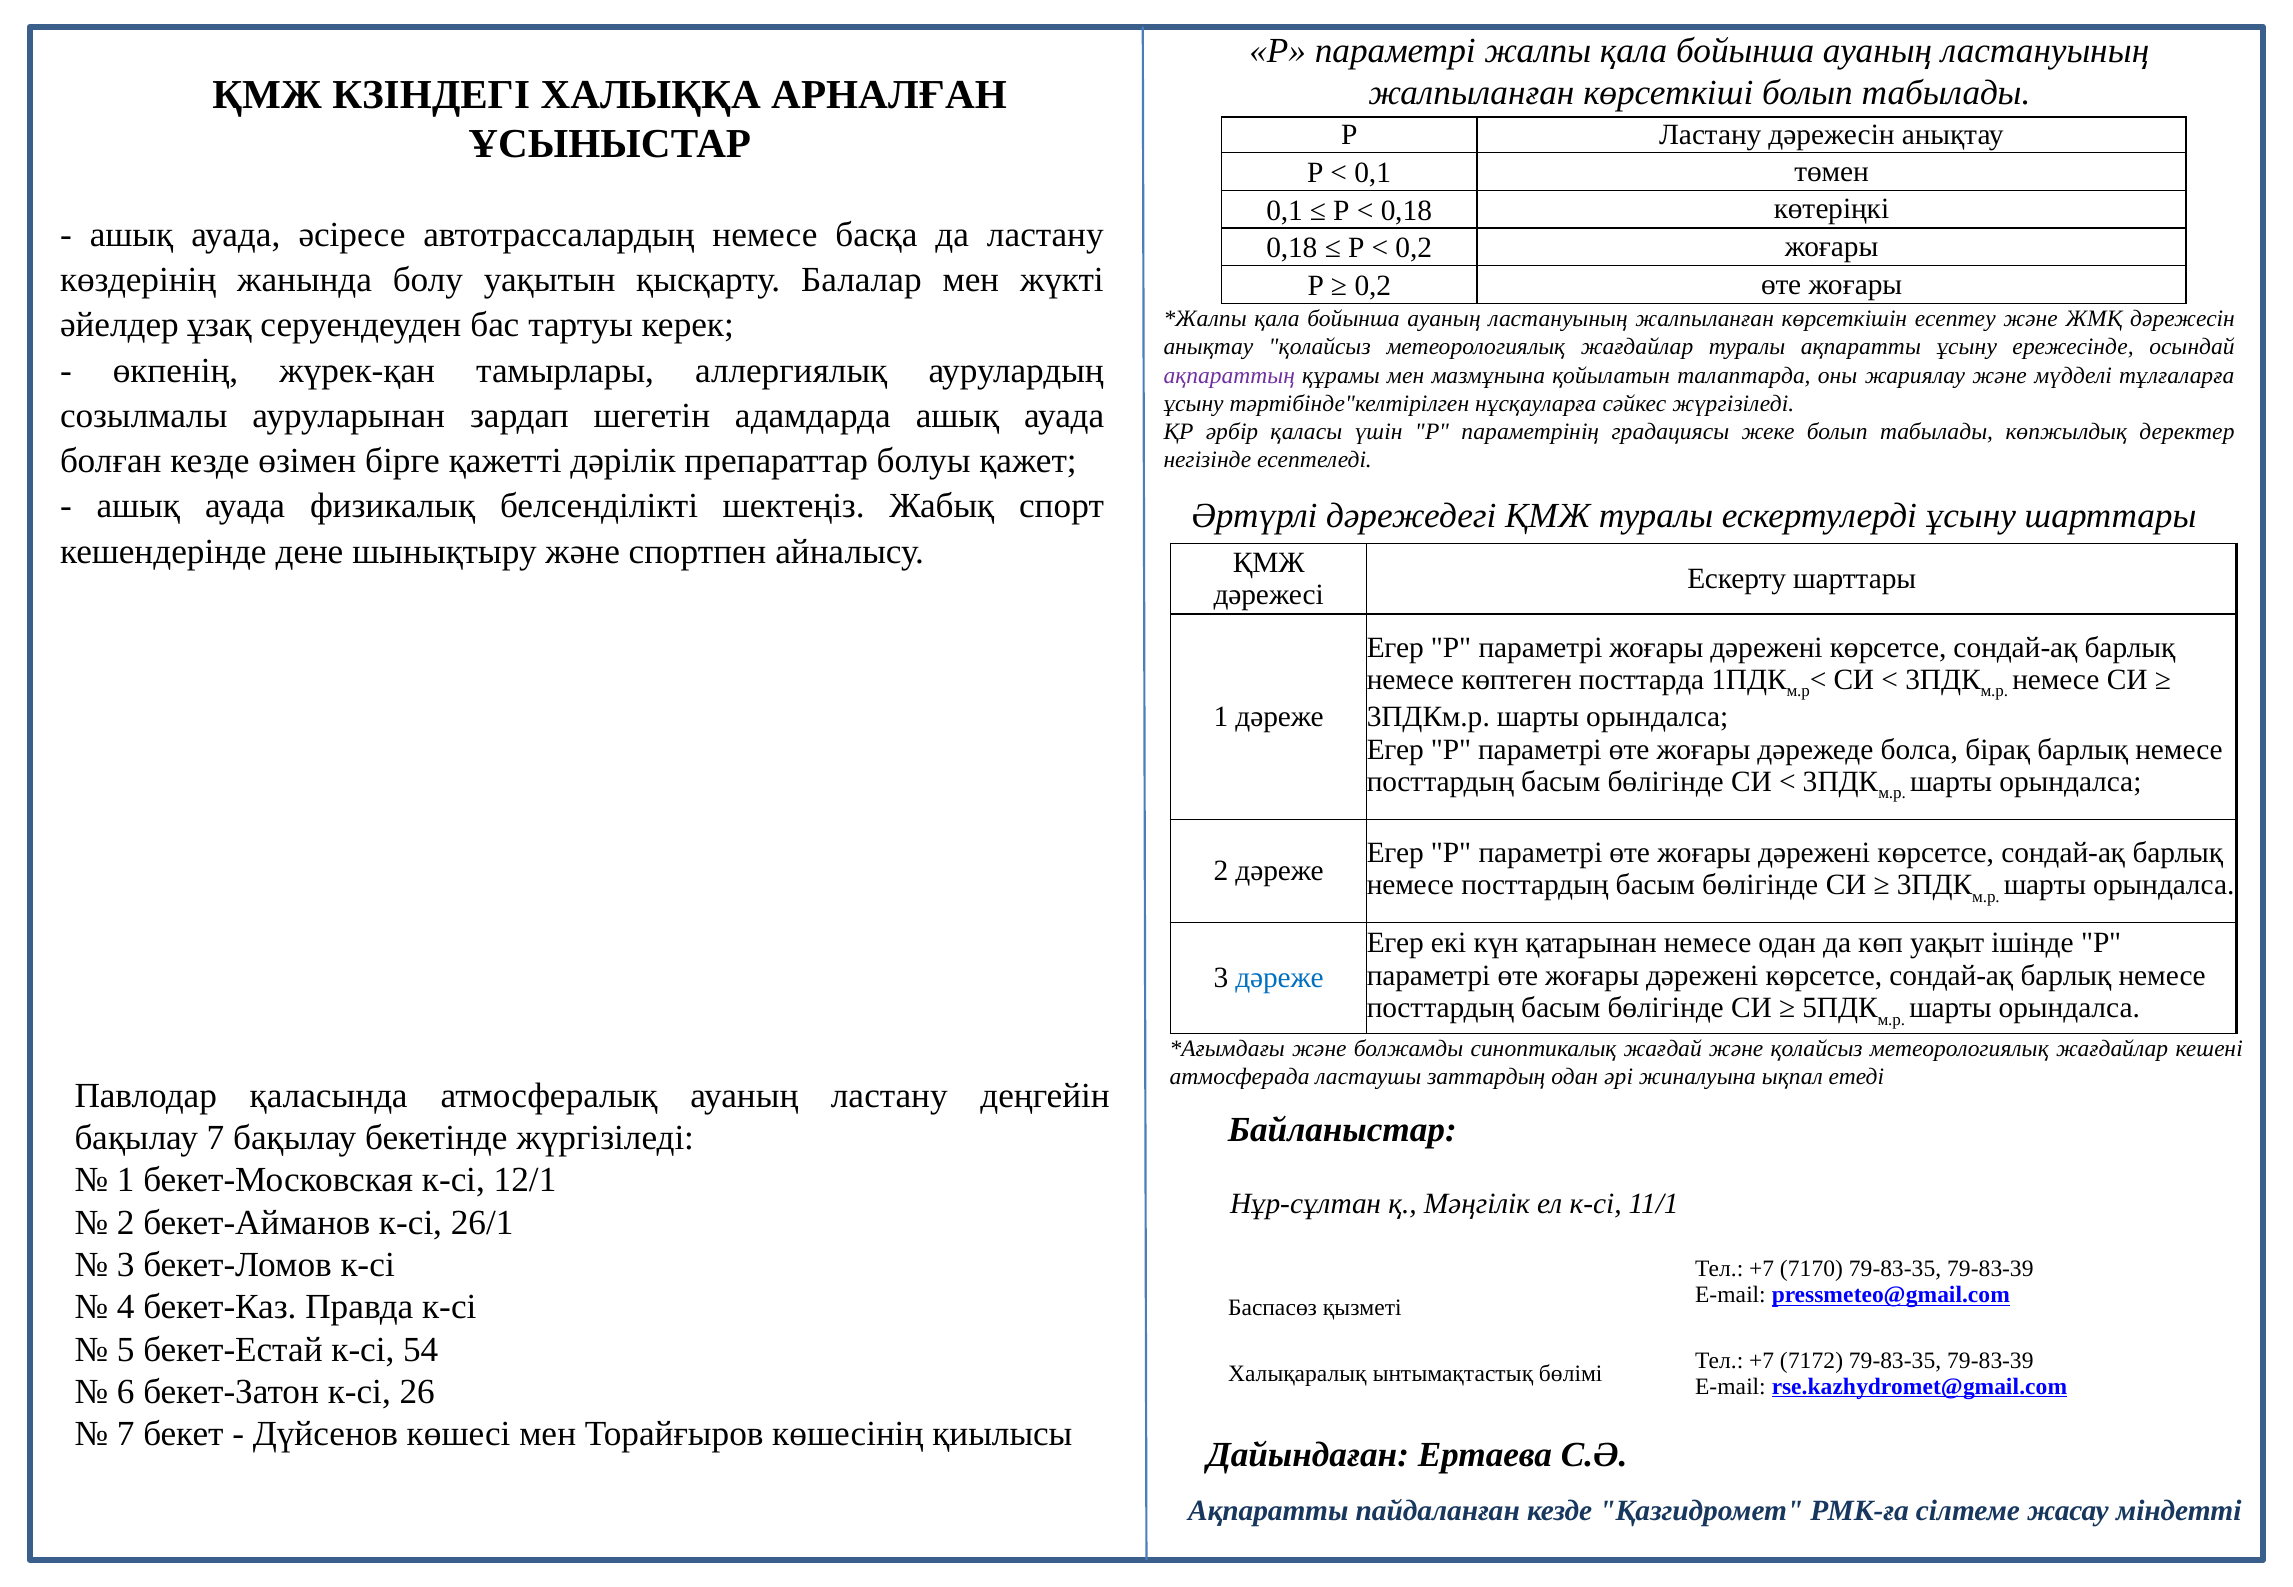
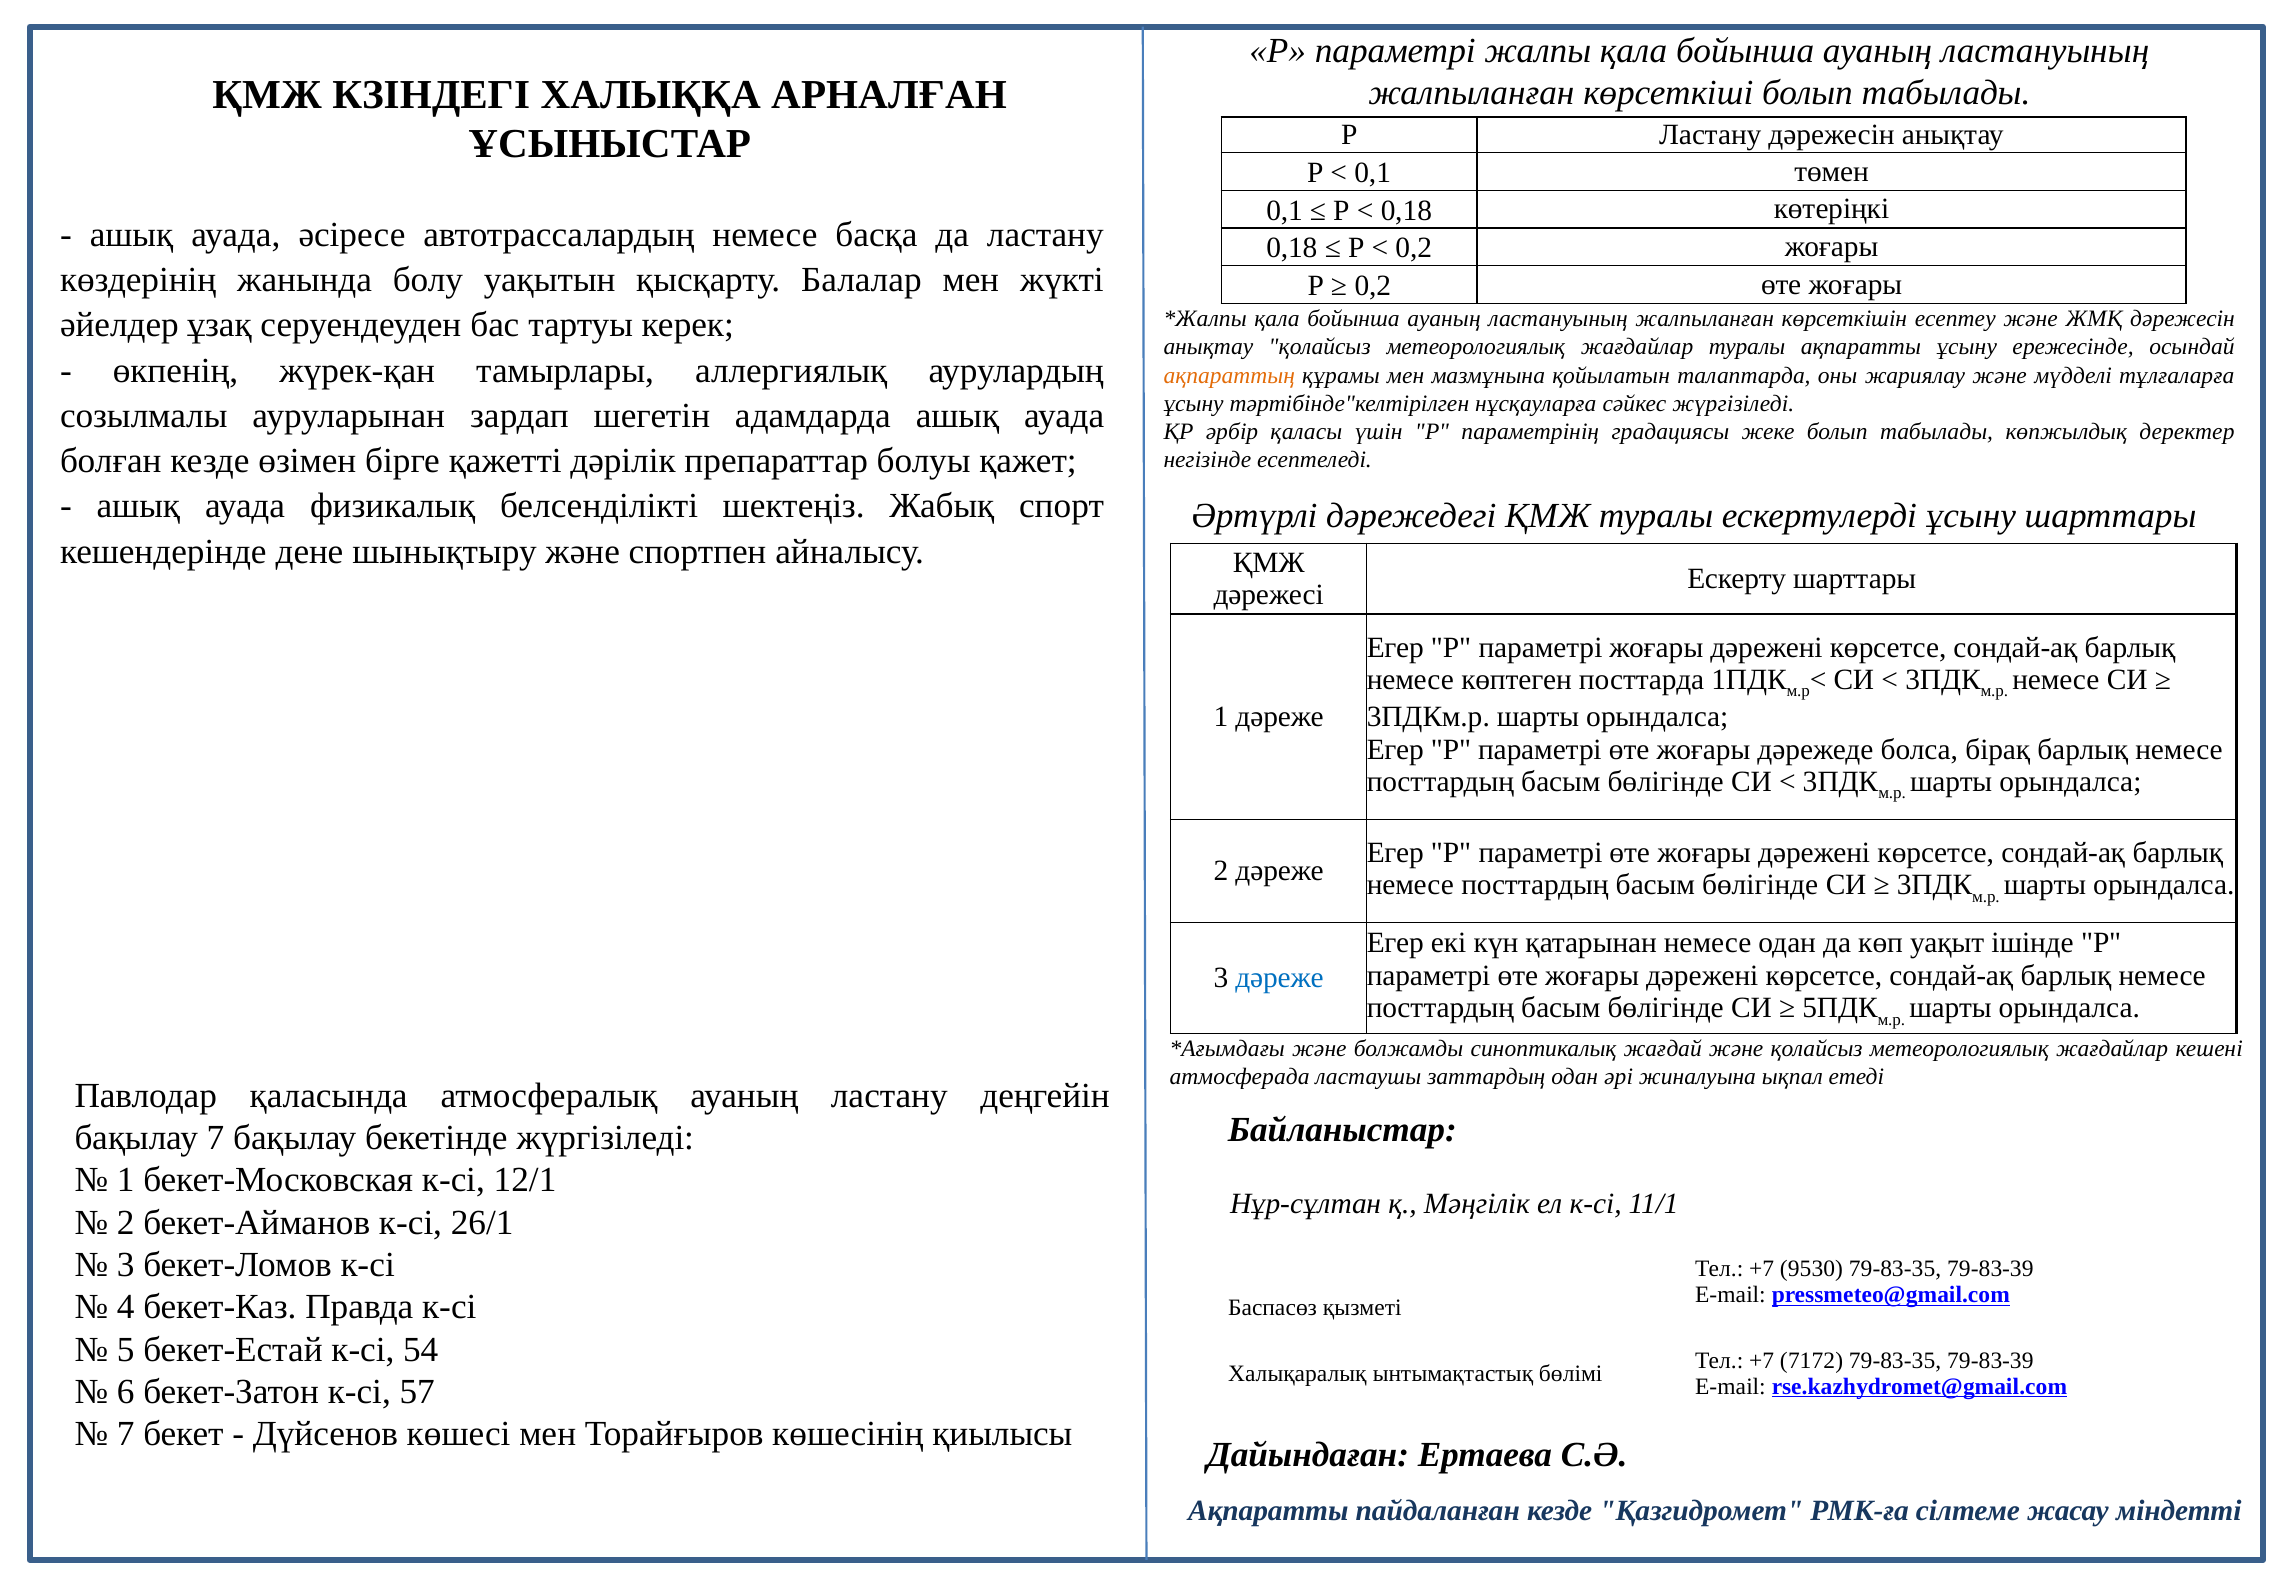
ақпараттың colour: purple -> orange (1229, 375)
7170: 7170 -> 9530 (1811, 1269)
26: 26 -> 57 (417, 1392)
